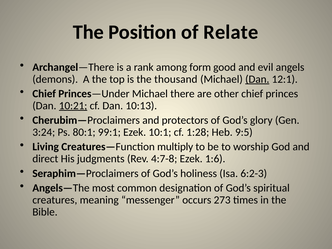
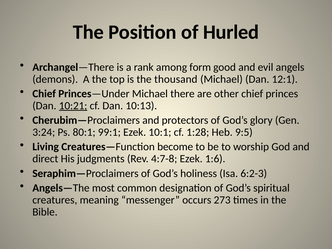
Relate: Relate -> Hurled (231, 32)
Dan underline: present -> none (257, 79)
multiply: multiply -> become (175, 147)
